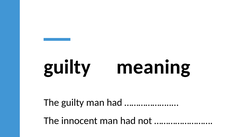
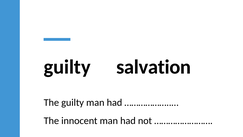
meaning: meaning -> salvation (154, 67)
